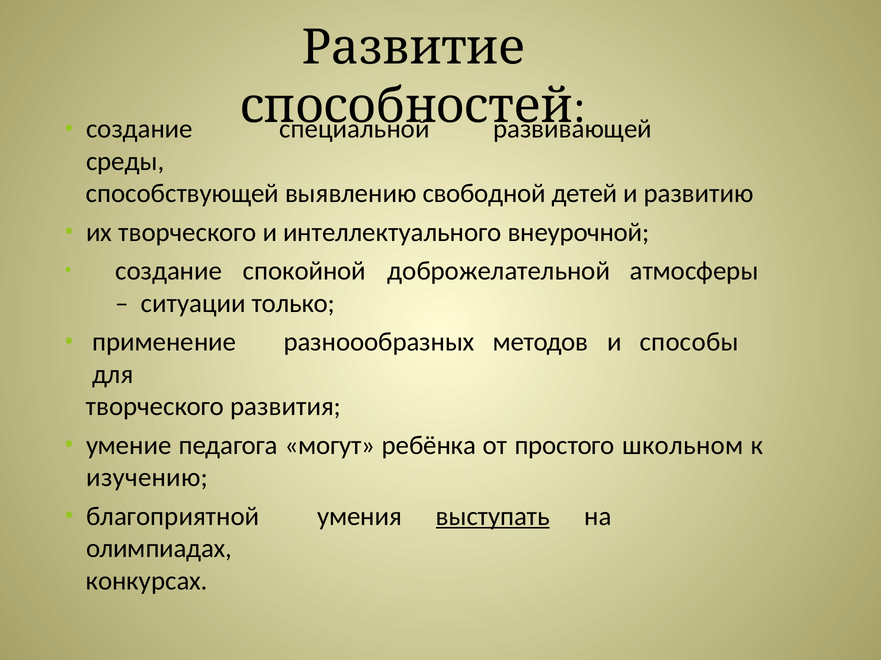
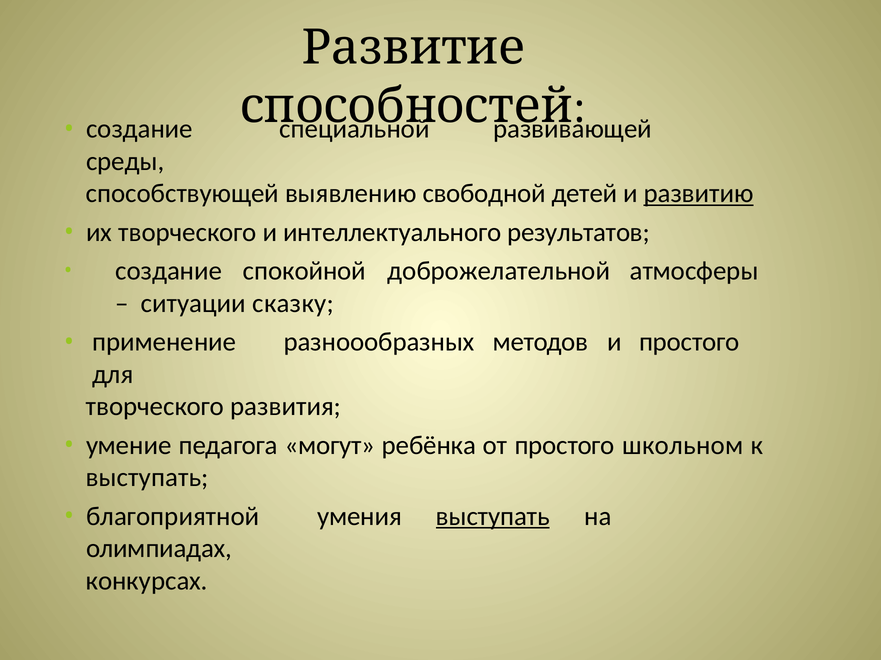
развитию underline: none -> present (699, 194)
внеурочной: внеурочной -> результатов (579, 233)
только: только -> сказку (293, 304)
и способы: способы -> простого (689, 342)
изучению: изучению -> выступать (147, 478)
